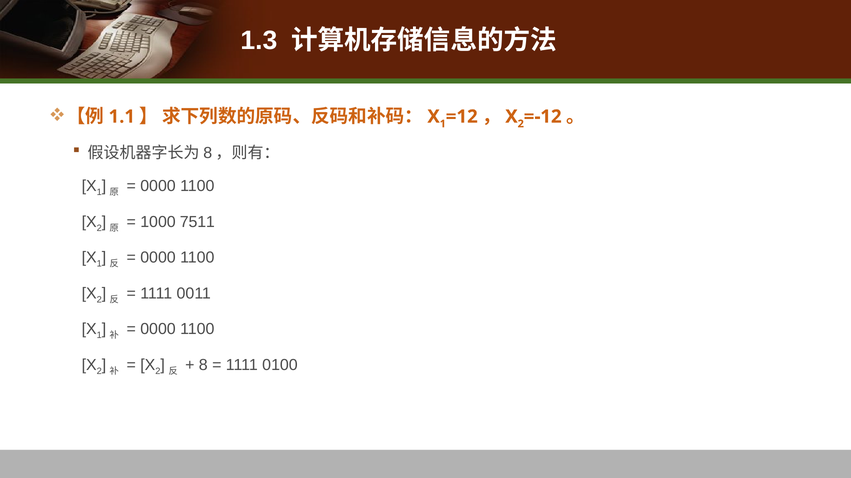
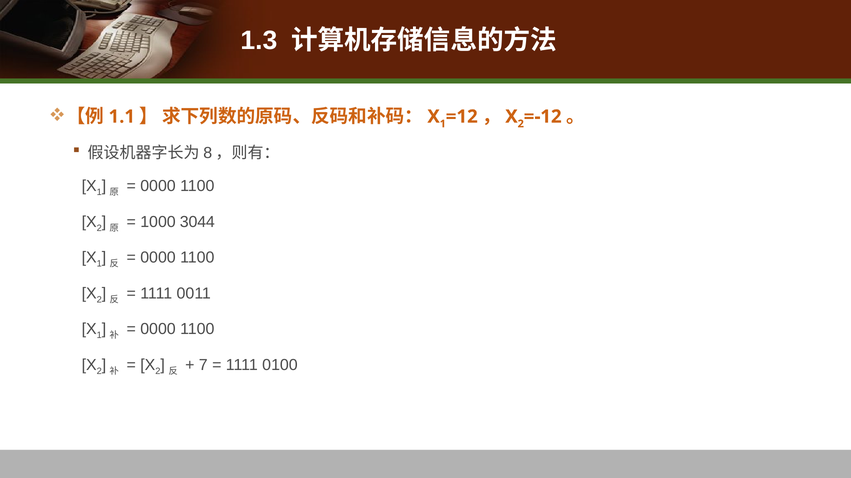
7511: 7511 -> 3044 (197, 222)
8: 8 -> 7 (203, 365)
